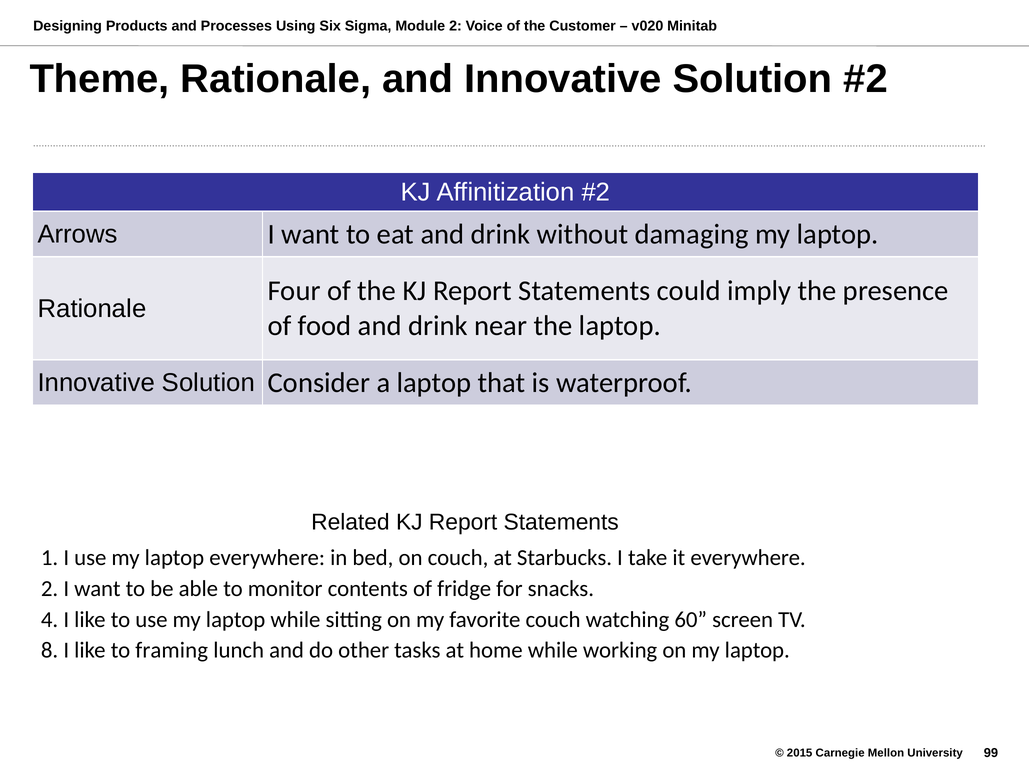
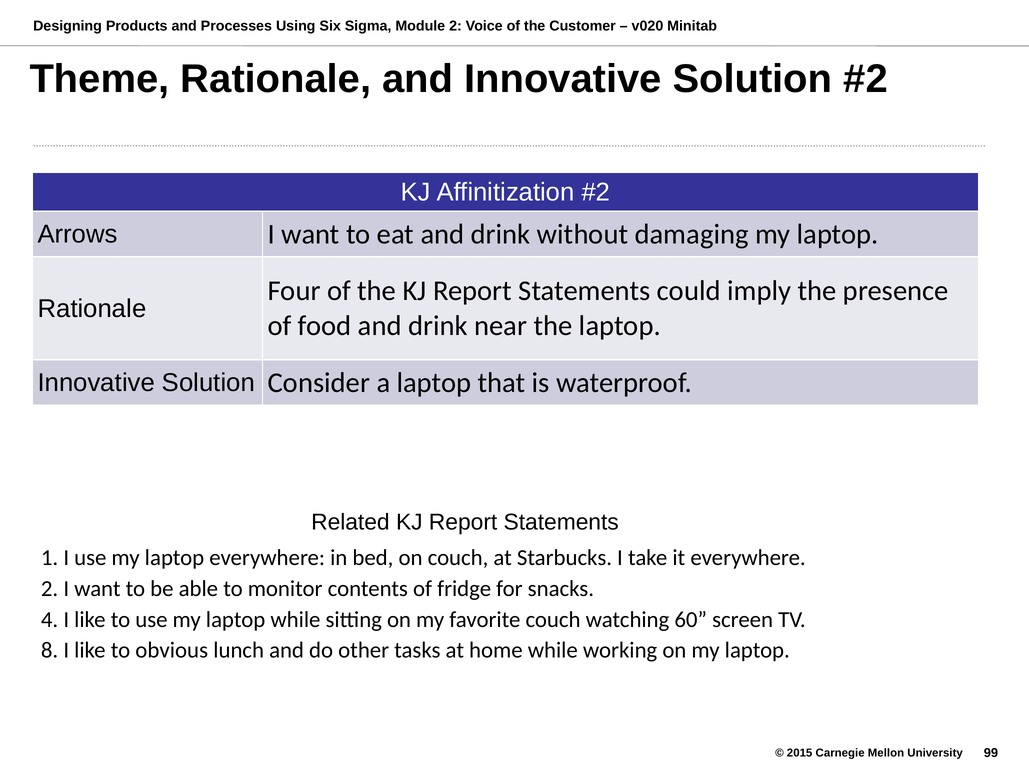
framing: framing -> obvious (172, 650)
